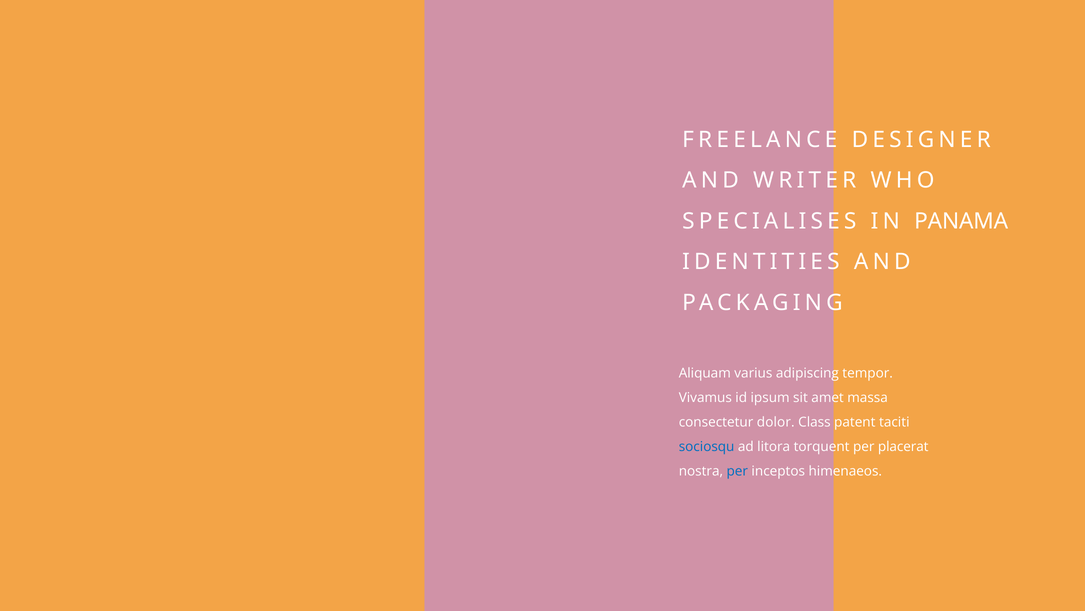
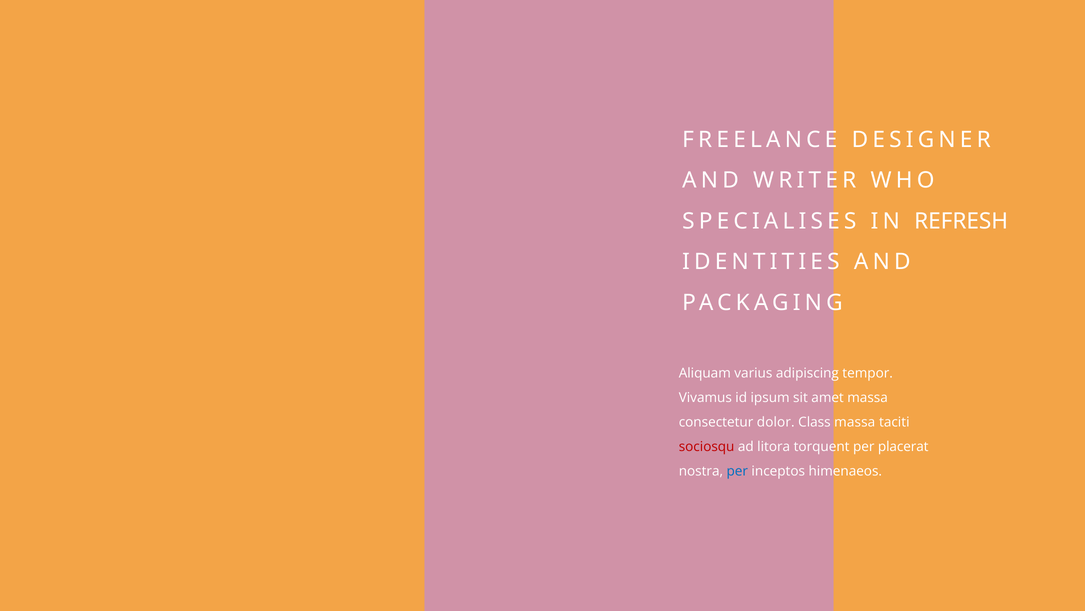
PANAMA: PANAMA -> REFRESH (961, 221)
Class patent: patent -> massa (855, 422)
sociosqu colour: blue -> red (707, 446)
